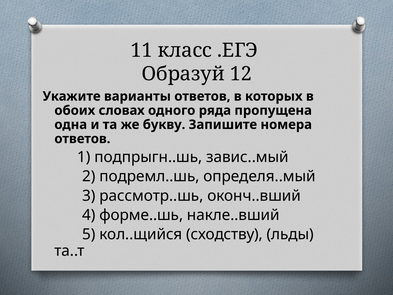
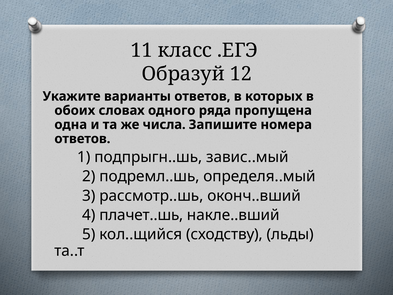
букву: букву -> числа (164, 125)
форме..шь: форме..шь -> плачет..шь (141, 215)
